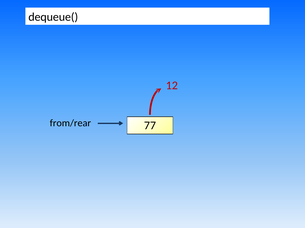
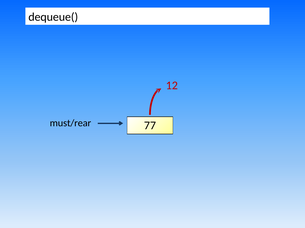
from/rear: from/rear -> must/rear (70, 124)
